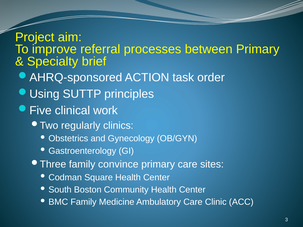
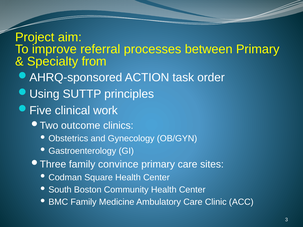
brief: brief -> from (94, 61)
regularly: regularly -> outcome (81, 126)
